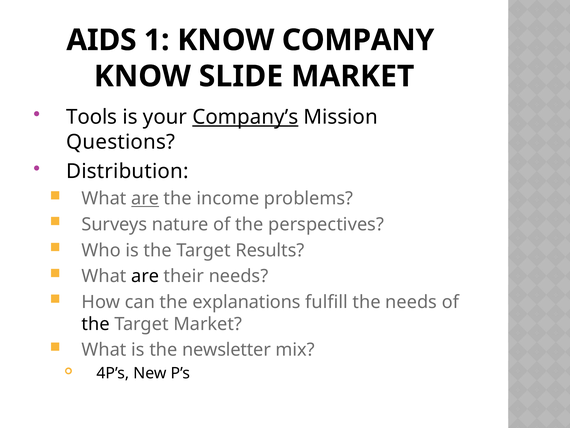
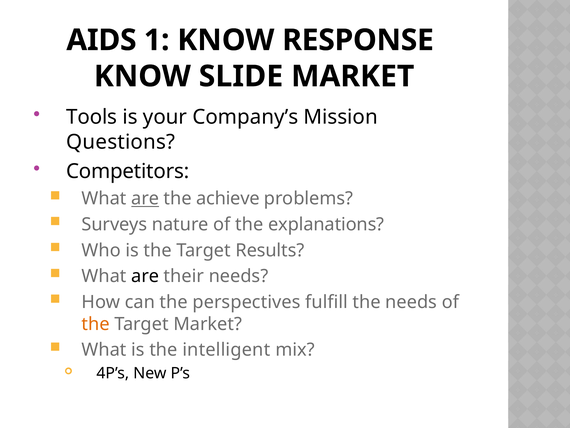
COMPANY: COMPANY -> RESPONSE (358, 40)
Company’s underline: present -> none (245, 117)
Distribution: Distribution -> Competitors (128, 171)
income: income -> achieve (228, 198)
perspectives: perspectives -> explanations (326, 224)
explanations: explanations -> perspectives (247, 302)
the colour: black -> orange (96, 324)
newsletter: newsletter -> intelligent (226, 350)
